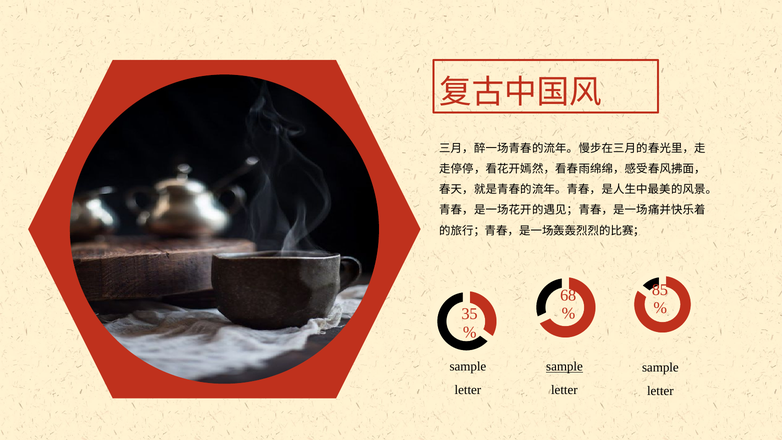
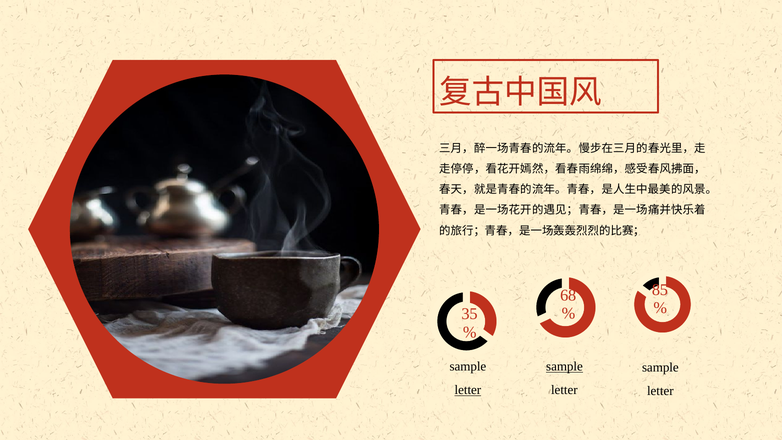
letter underline: none -> present (468, 390)
